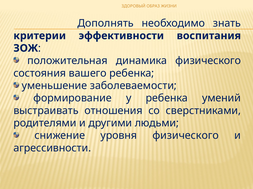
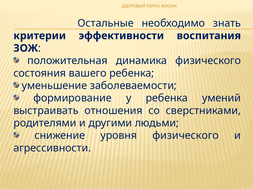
Дополнять: Дополнять -> Остальные (106, 23)
